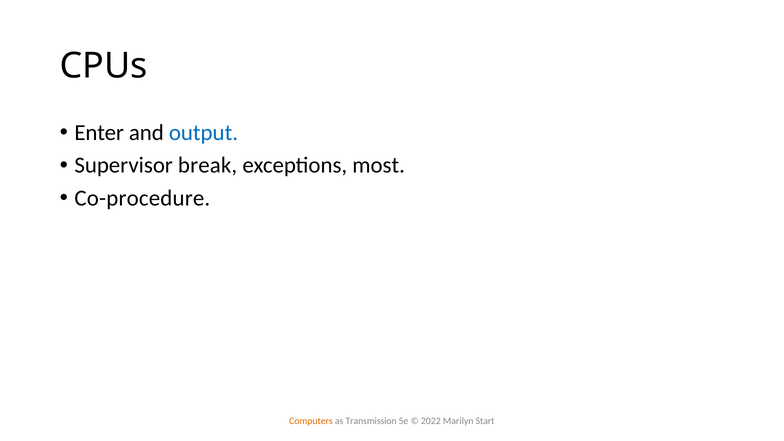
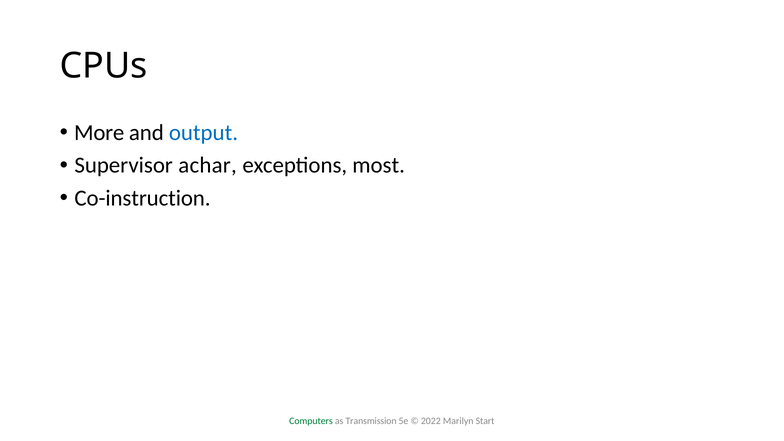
Enter: Enter -> More (99, 133)
break: break -> achar (208, 165)
Co-procedure: Co-procedure -> Co-instruction (143, 198)
Computers colour: orange -> green (311, 421)
